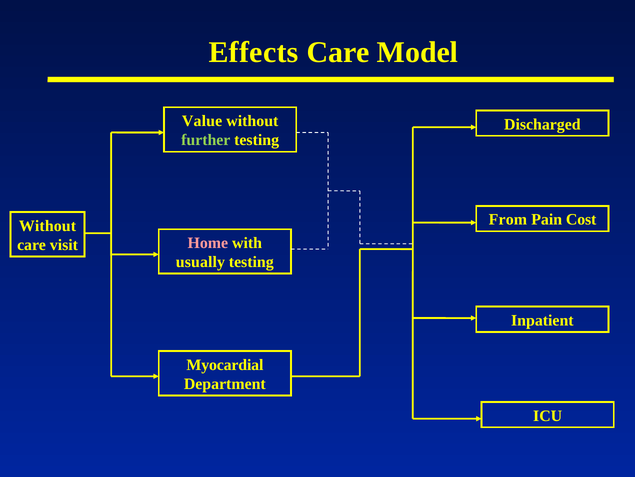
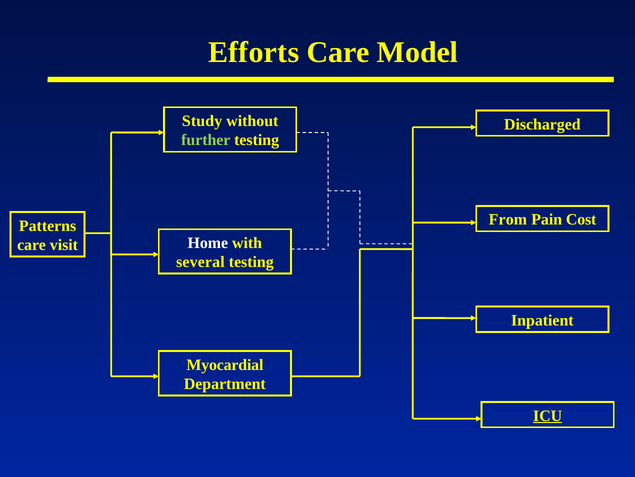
Effects: Effects -> Efforts (254, 52)
Value: Value -> Study (202, 121)
Without: Without -> Patterns (48, 225)
Home colour: pink -> white (208, 243)
usually: usually -> several (200, 262)
ICU underline: none -> present (548, 415)
